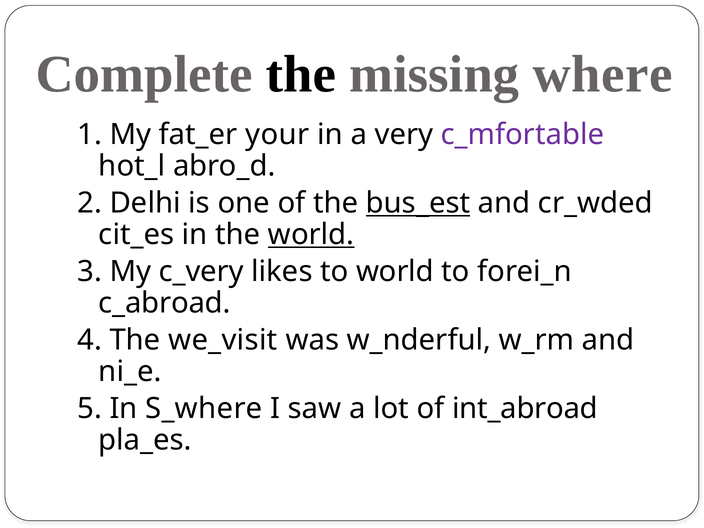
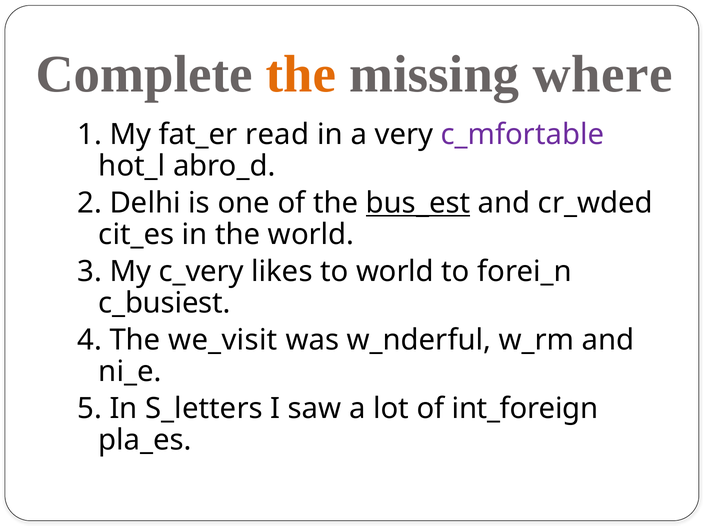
the colour: black -> orange (301, 74)
your: your -> read (277, 135)
world underline: present -> none (311, 235)
c_abroad: c_abroad -> c_busiest (165, 303)
S_where: S_where -> S_letters (204, 408)
int_abroad: int_abroad -> int_foreign (525, 408)
